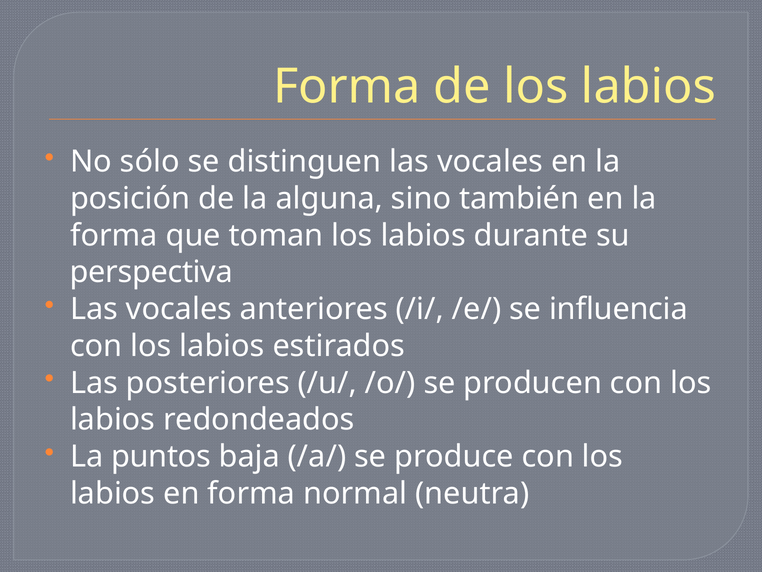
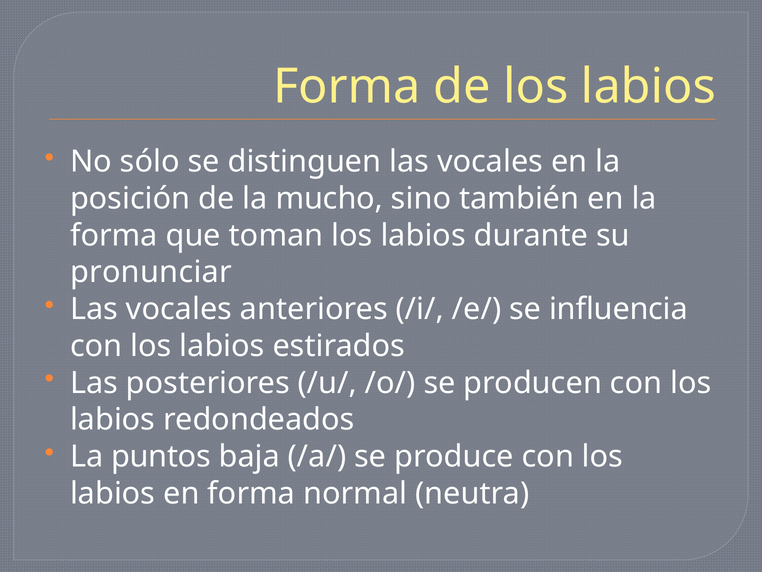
alguna: alguna -> mucho (329, 198)
perspectiva: perspectiva -> pronunciar (151, 272)
